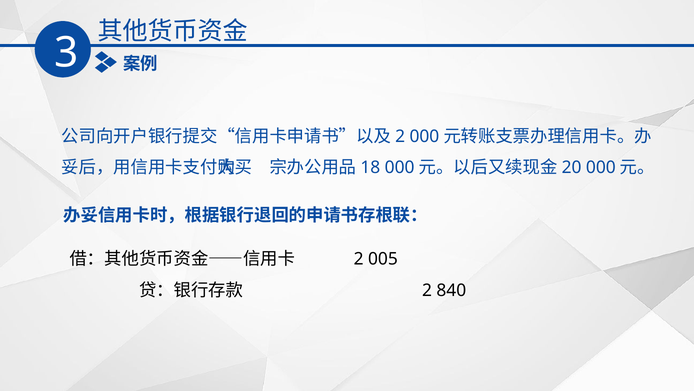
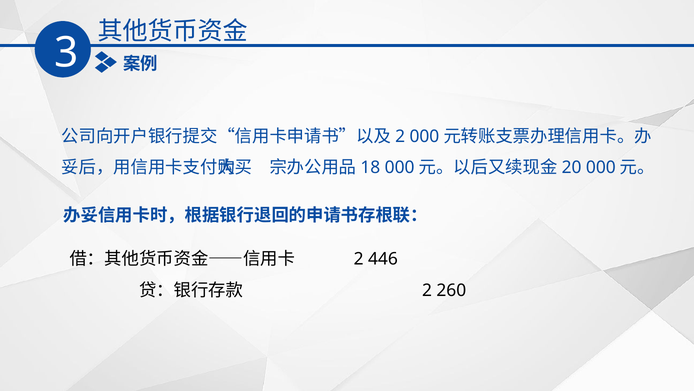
005: 005 -> 446 (383, 259)
840: 840 -> 260 (451, 290)
